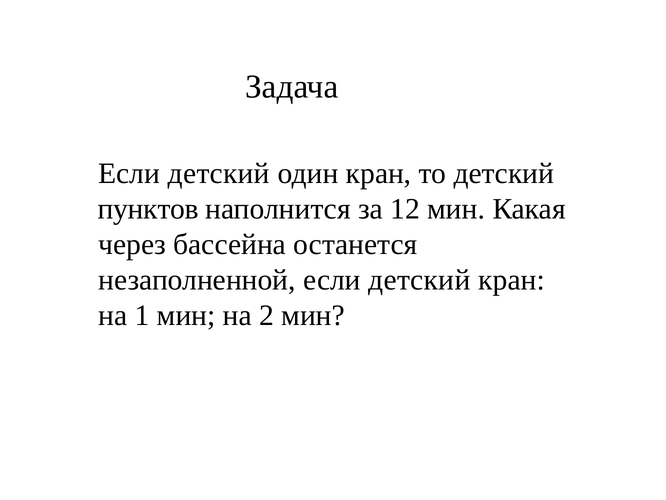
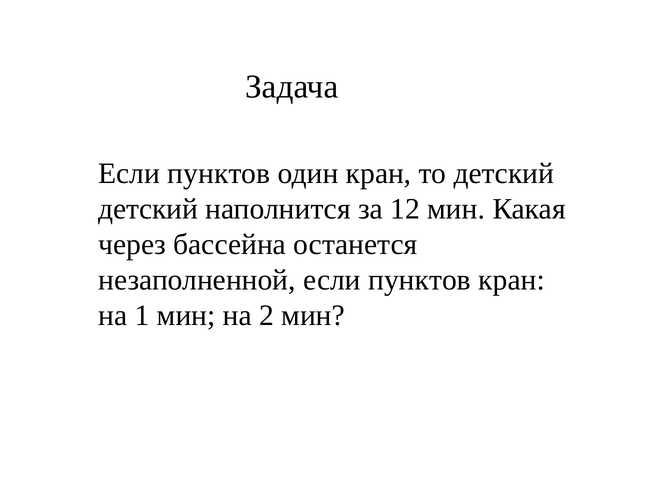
детский: детский -> пунктов (219, 173)
пунктов: пунктов -> детский (148, 209)
незаполненной если детский: детский -> пунктов (420, 280)
